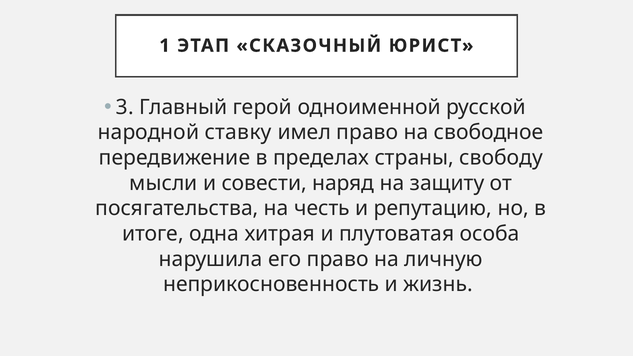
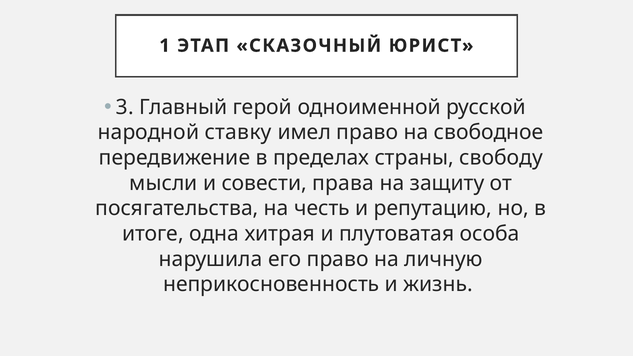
наряд: наряд -> права (343, 183)
